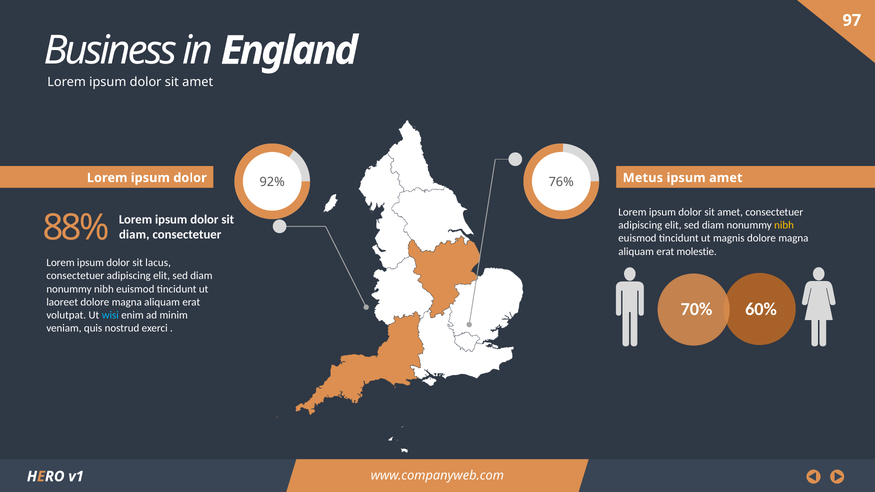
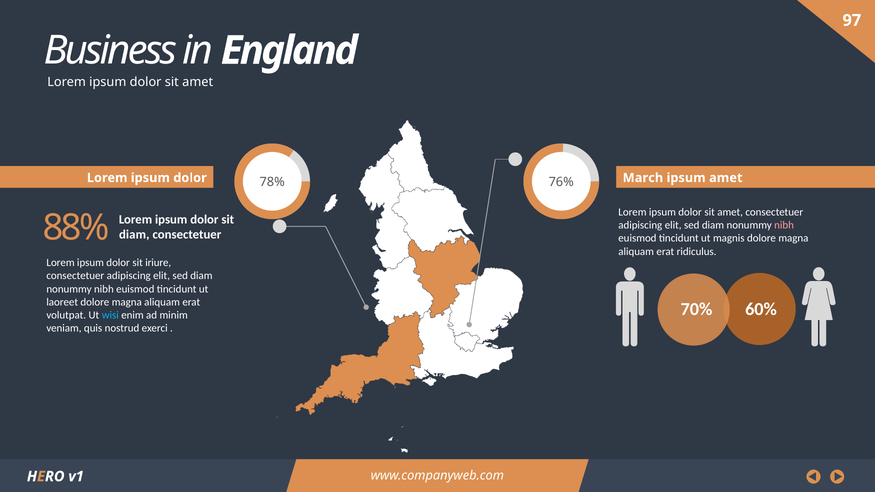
92%: 92% -> 78% (272, 182)
Metus: Metus -> March (643, 178)
nibh colour: yellow -> pink (784, 225)
molestie: molestie -> ridiculus (697, 252)
lacus: lacus -> iriure (158, 263)
